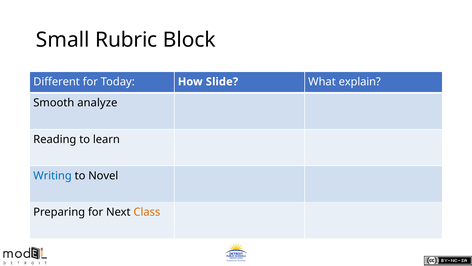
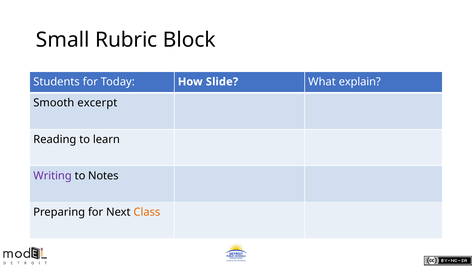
Different: Different -> Students (57, 82)
analyze: analyze -> excerpt (97, 103)
Writing colour: blue -> purple (53, 175)
Novel: Novel -> Notes (103, 175)
